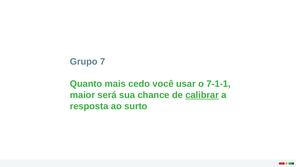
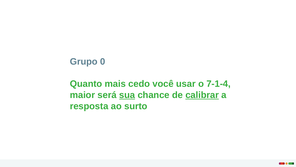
7: 7 -> 0 (103, 61)
7-1-1: 7-1-1 -> 7-1-4 (219, 84)
sua underline: none -> present (127, 95)
